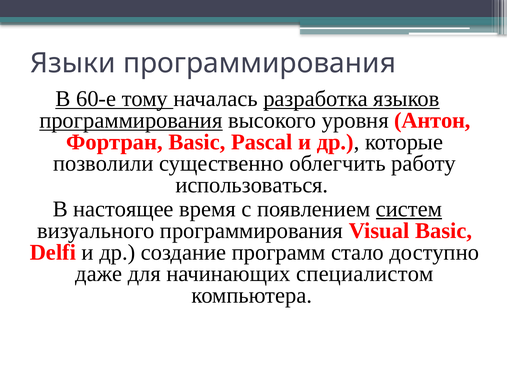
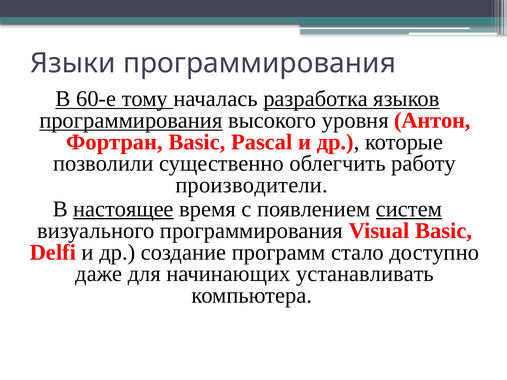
использоваться: использоваться -> производители (252, 185)
настоящее underline: none -> present (123, 209)
специалистом: специалистом -> устанавливать (365, 274)
